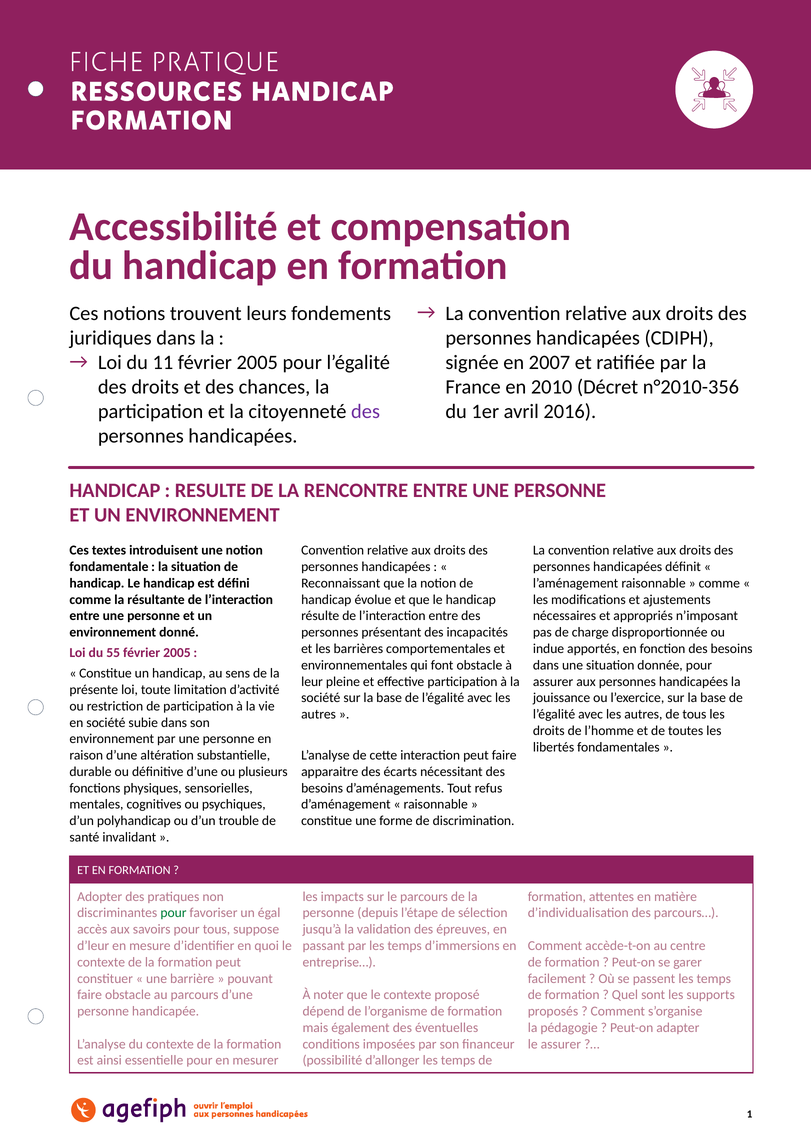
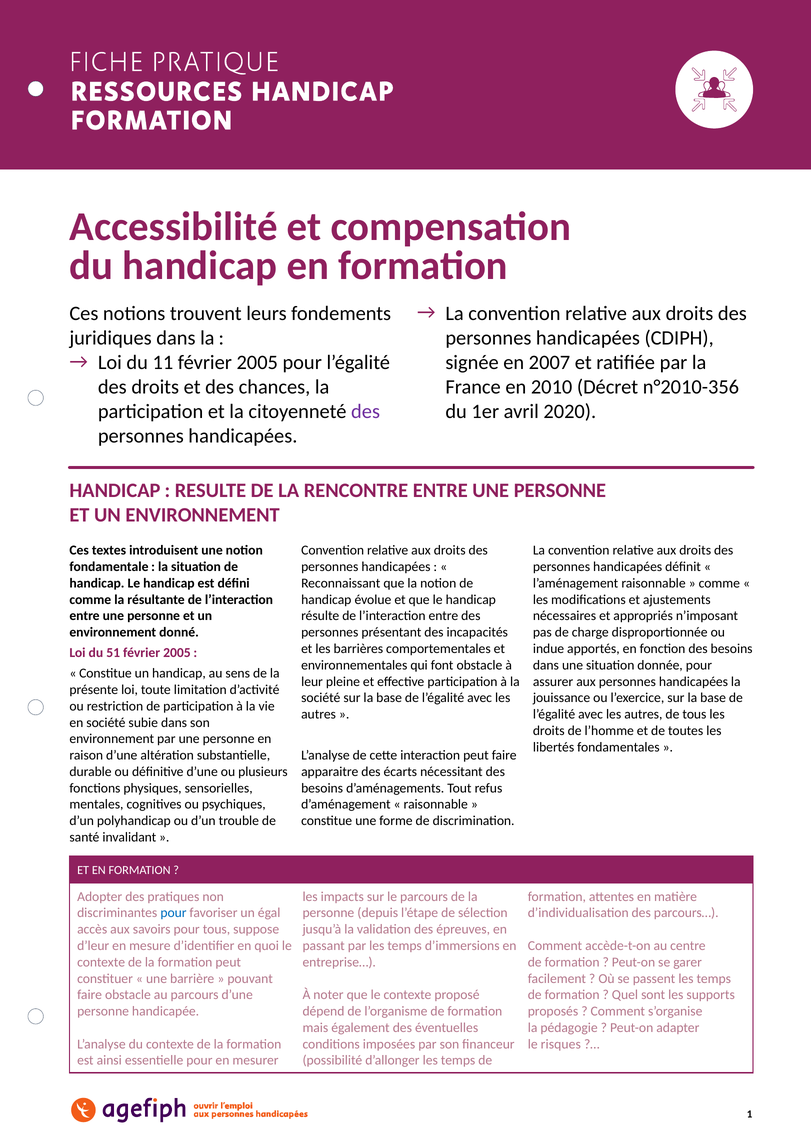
2016: 2016 -> 2020 (570, 411)
55: 55 -> 51 (113, 652)
pour colour: green -> blue (174, 912)
le assurer: assurer -> risques (561, 1043)
